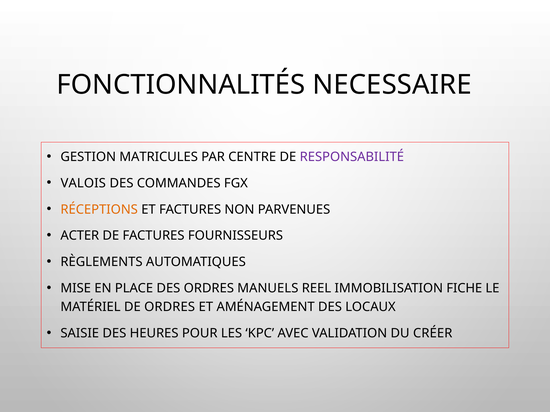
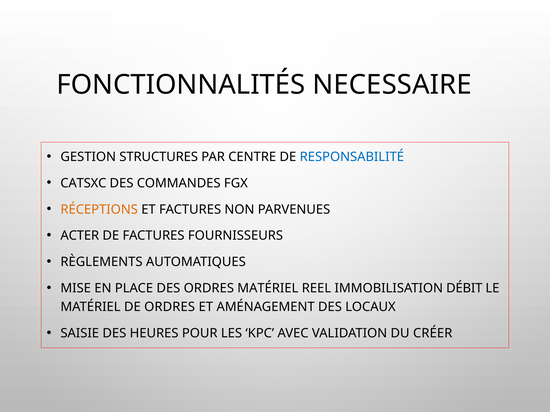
MATRICULES: MATRICULES -> STRUCTURES (159, 157)
RESPONSABILITÉ colour: purple -> blue (352, 157)
VALOIS: VALOIS -> CATSXC (83, 183)
ORDRES MANUELS: MANUELS -> MATÉRIEL (268, 289)
FICHE: FICHE -> DÉBIT (464, 289)
